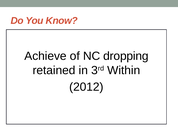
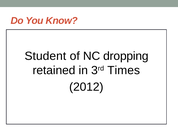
Achieve: Achieve -> Student (45, 56)
Within: Within -> Times (124, 71)
